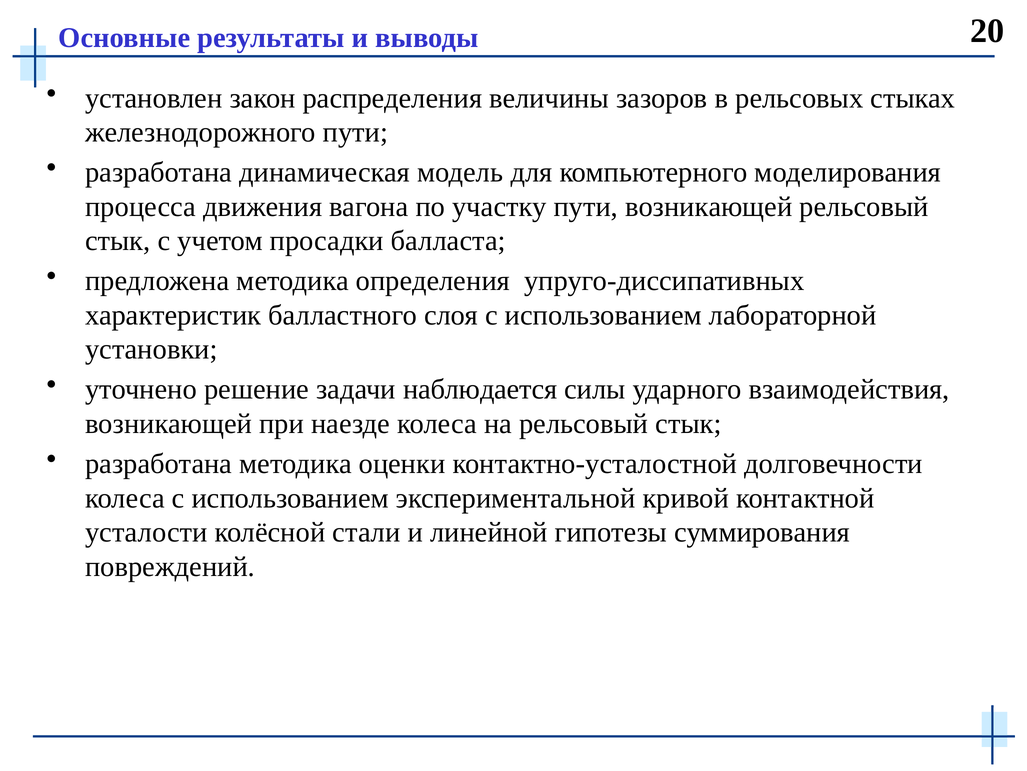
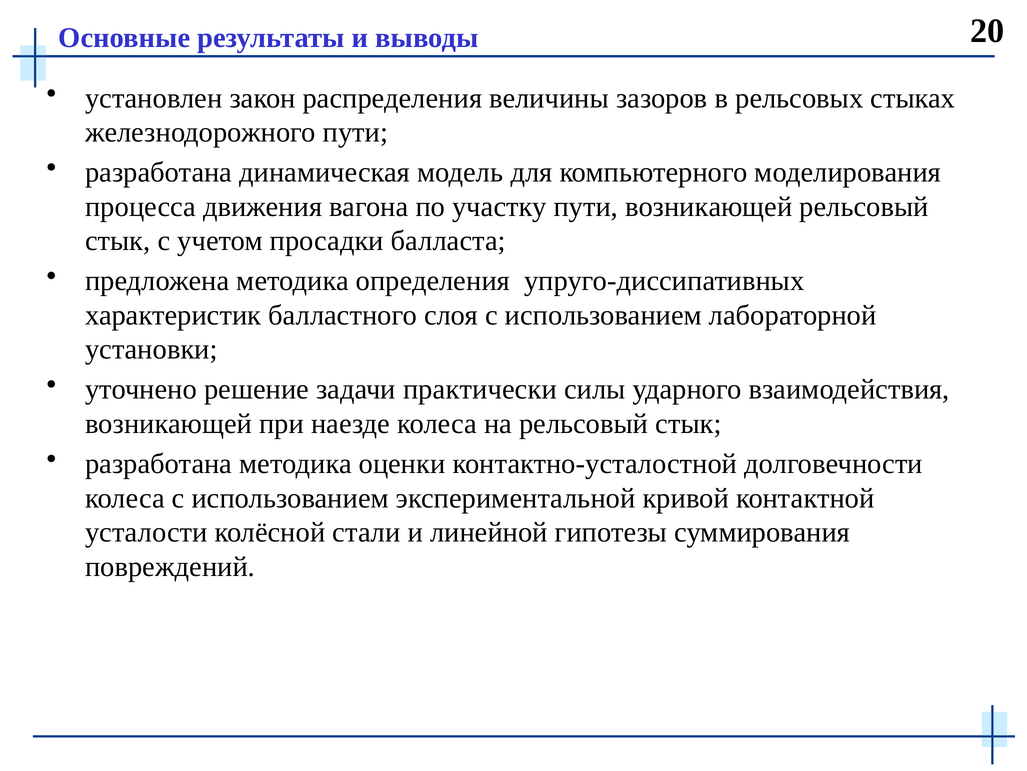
наблюдается: наблюдается -> практически (480, 389)
